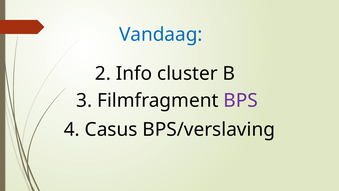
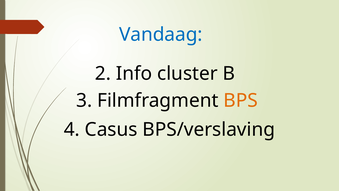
BPS colour: purple -> orange (241, 100)
